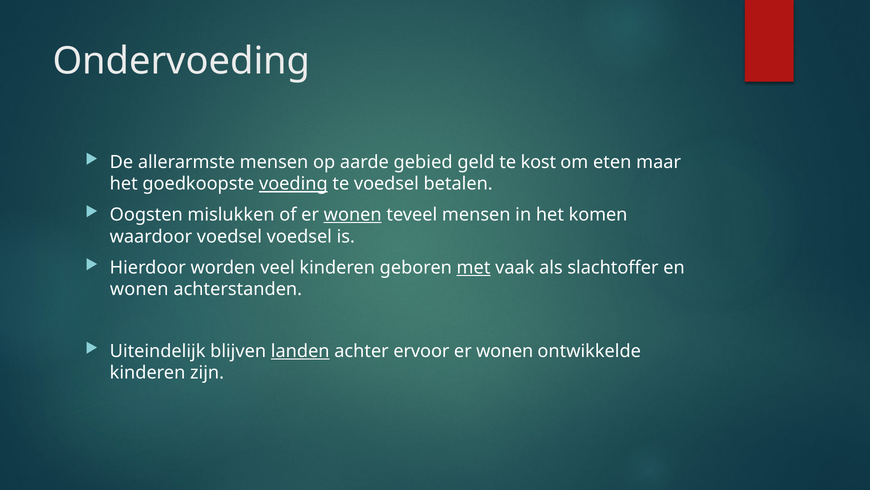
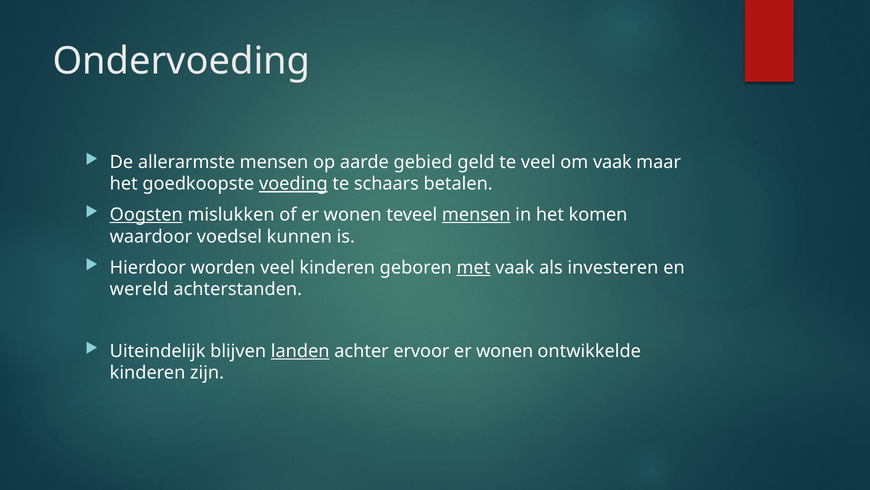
te kost: kost -> veel (538, 162)
om eten: eten -> vaak (612, 162)
te voedsel: voedsel -> schaars (386, 184)
Oogsten underline: none -> present (146, 215)
wonen underline: present -> none (353, 215)
mensen underline: none -> present (476, 215)
voedsel voedsel: voedsel -> kunnen (299, 236)
slachtoffer: slachtoffer -> investeren (613, 267)
wonen: wonen -> wereld (139, 289)
